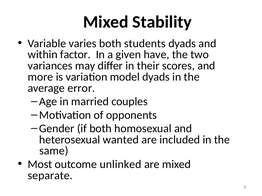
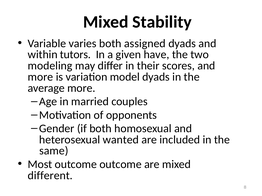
students: students -> assigned (145, 44)
factor: factor -> tutors (75, 55)
variances: variances -> modeling (50, 66)
average error: error -> more (81, 88)
outcome unlinked: unlinked -> outcome (121, 165)
separate: separate -> different (50, 176)
